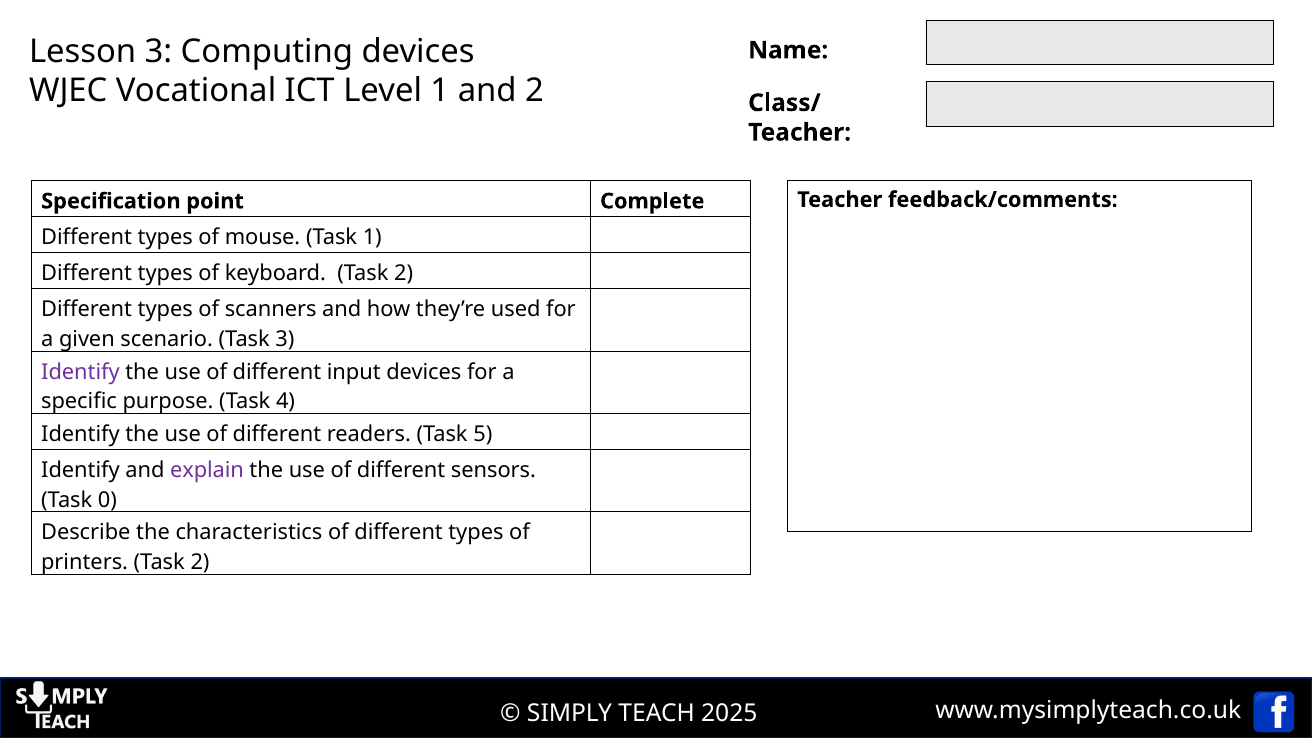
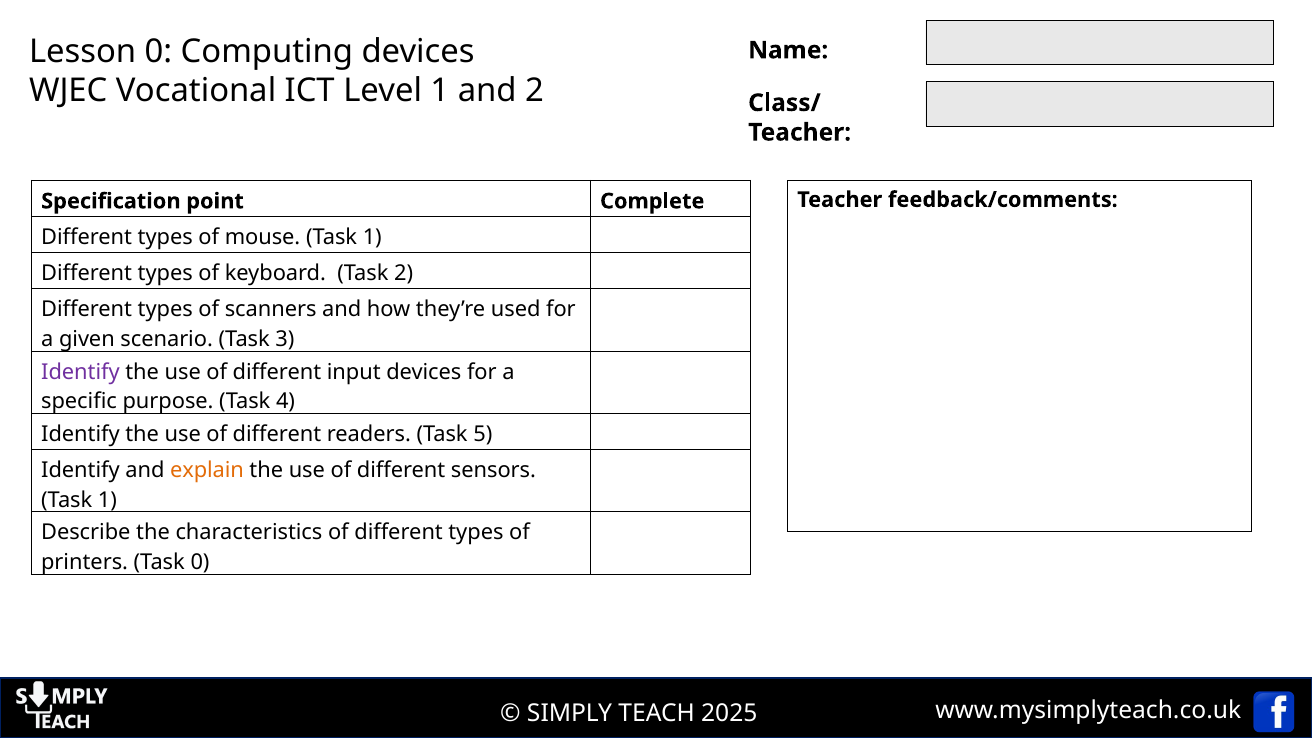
Lesson 3: 3 -> 0 (158, 52)
explain colour: purple -> orange (207, 470)
0: 0 -> 1 (108, 500)
printers Task 2: 2 -> 0 (200, 562)
